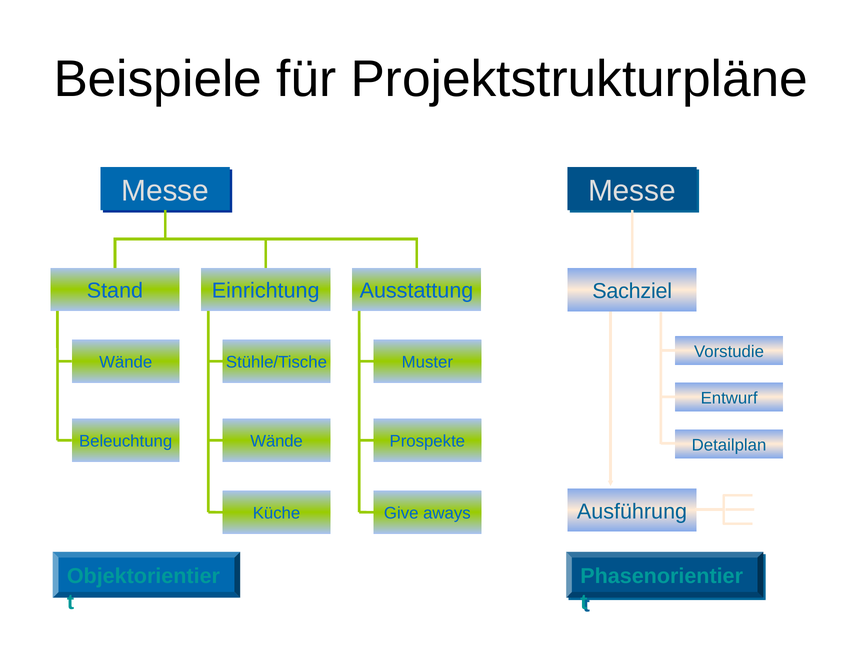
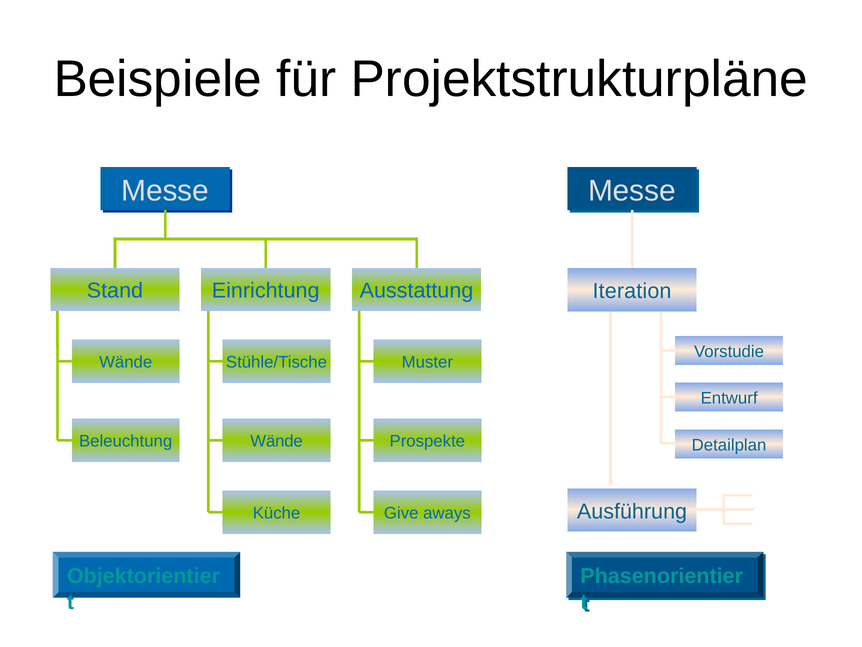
Sachziel: Sachziel -> Iteration (632, 291)
